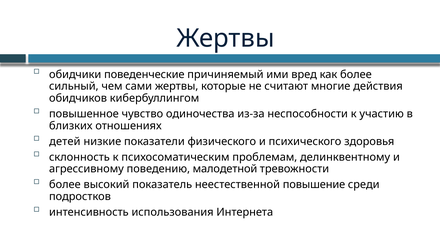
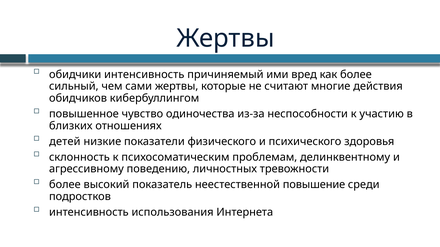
обидчики поведенческие: поведенческие -> интенсивность (144, 75)
малодетной: малодетной -> личностных (225, 169)
